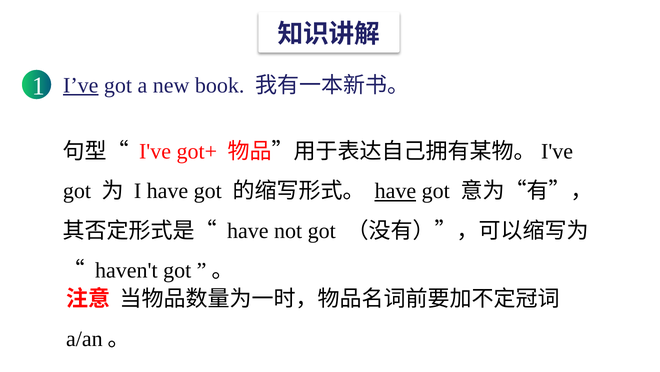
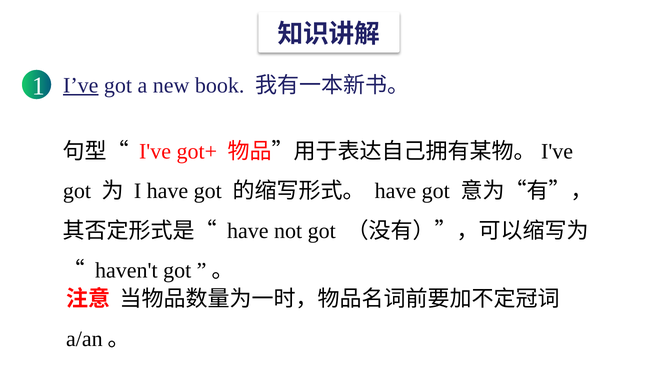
have underline: present -> none (395, 191)
